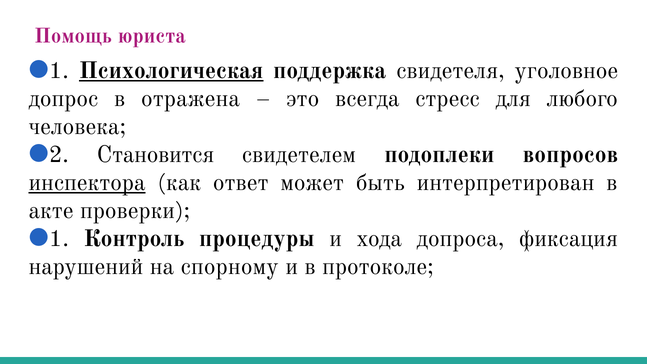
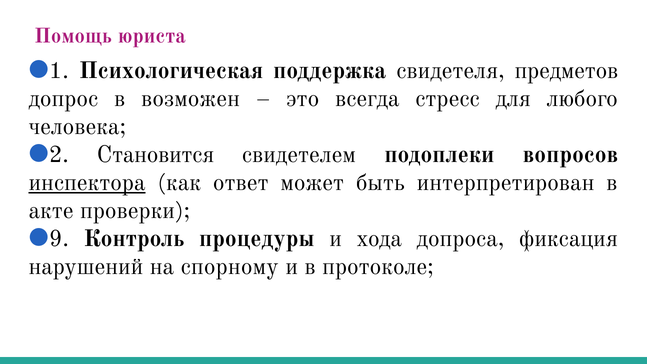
Психологическая underline: present -> none (171, 71)
уголовное: уголовное -> предметов (566, 71)
отражена: отражена -> возможен (191, 99)
1: 1 -> 9 (59, 239)
